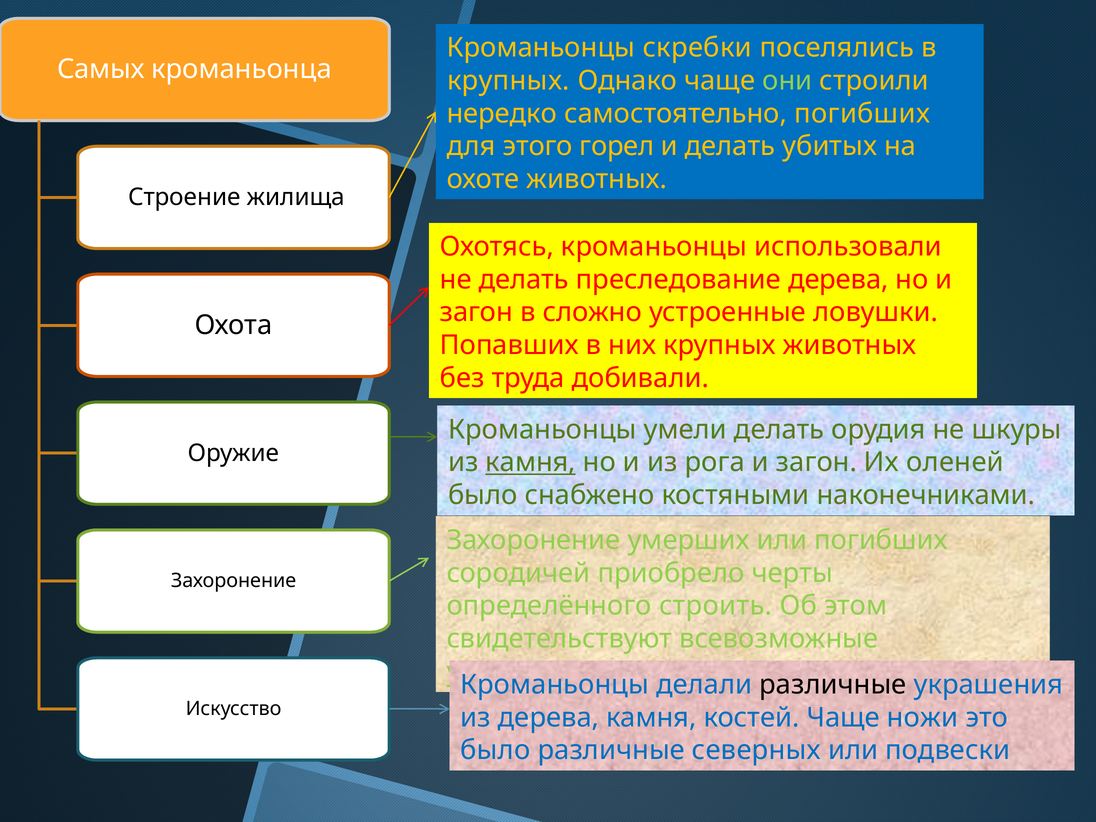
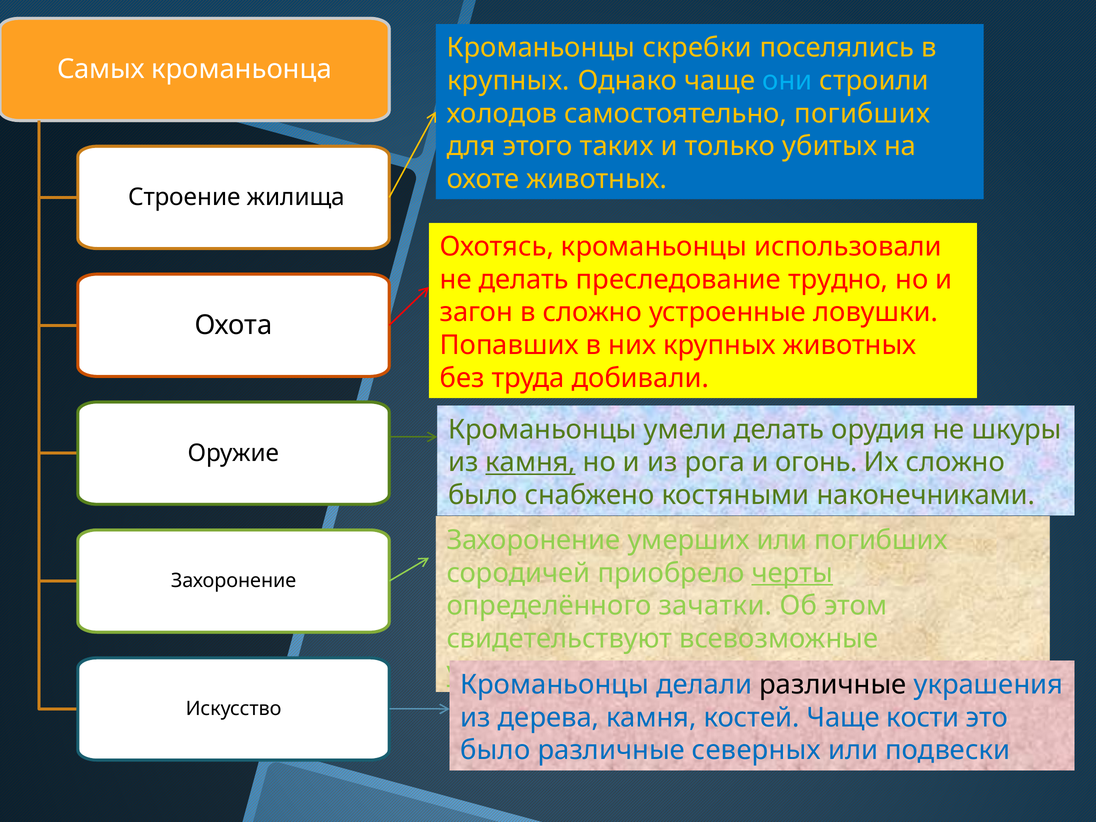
они colour: light green -> light blue (787, 81)
нередко: нередко -> холодов (502, 114)
горел: горел -> таких (617, 146)
и делать: делать -> только (730, 146)
преследование дерева: дерева -> трудно (838, 280)
рога и загон: загон -> огонь (817, 462)
Их оленей: оленей -> сложно (955, 462)
черты underline: none -> present (792, 573)
строить: строить -> зачатки (716, 606)
ножи: ножи -> кости (923, 718)
